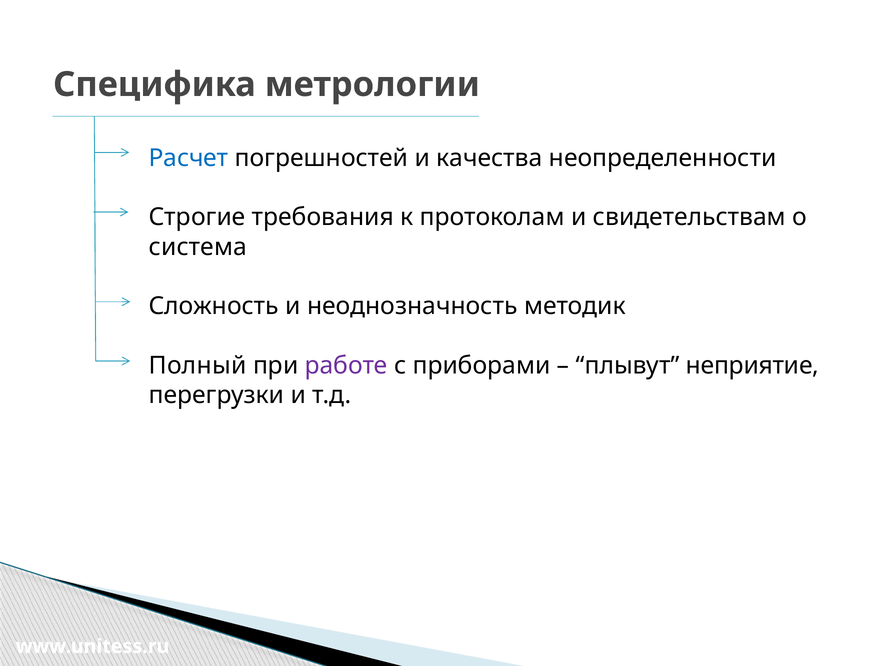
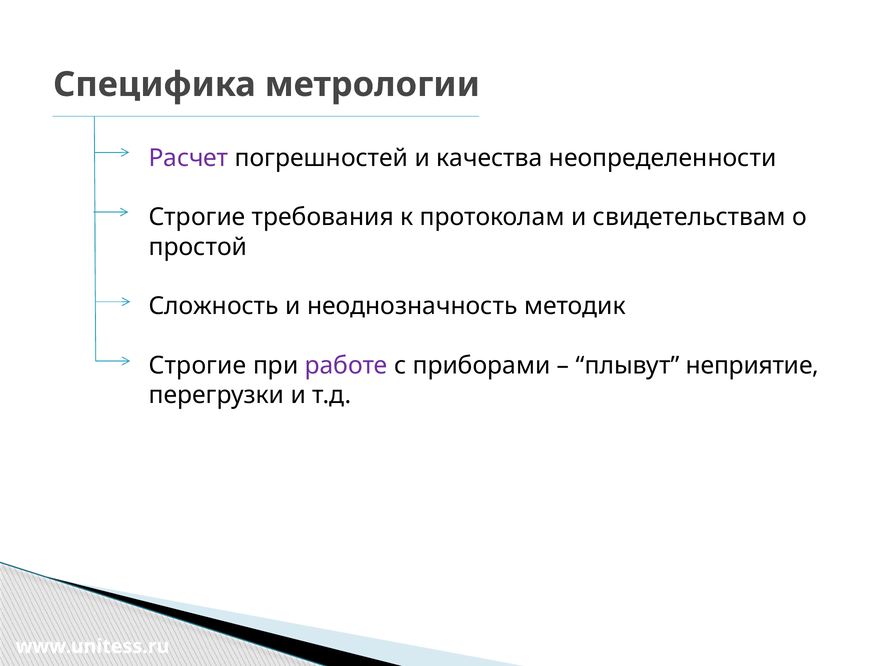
Расчет colour: blue -> purple (189, 158)
система: система -> простой (198, 247)
Полный: Полный -> Строгие (198, 365)
